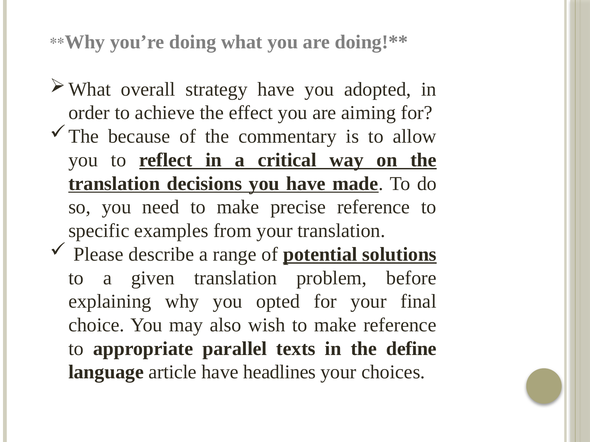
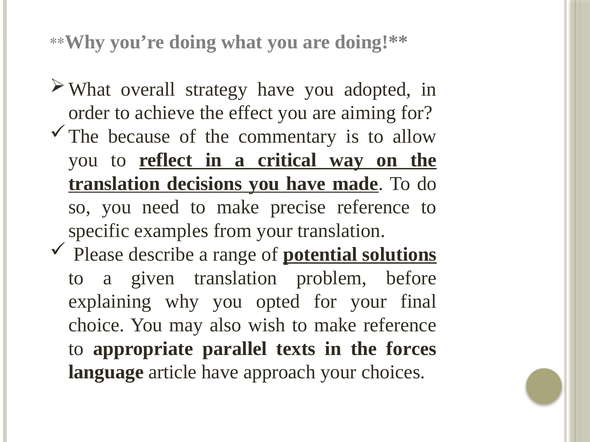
define: define -> forces (411, 349)
headlines: headlines -> approach (280, 373)
